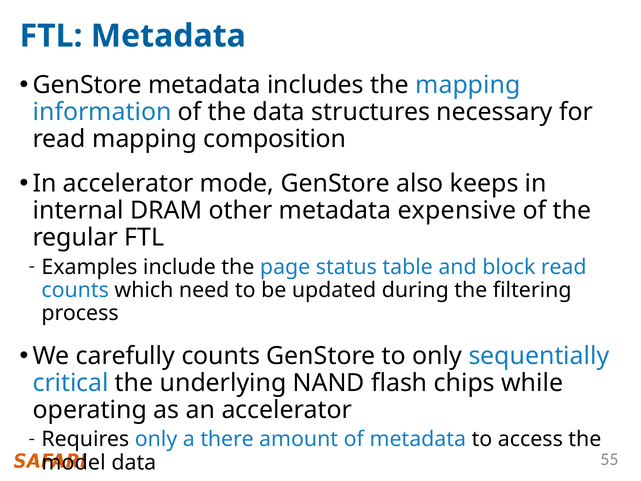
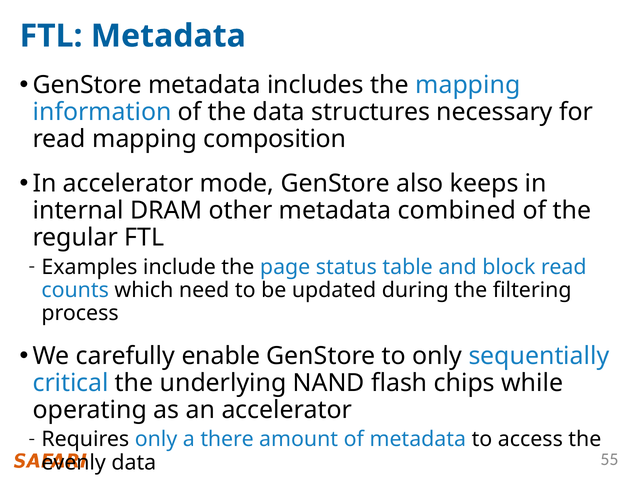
expensive: expensive -> combined (457, 211)
carefully counts: counts -> enable (221, 356)
model: model -> evenly (74, 462)
